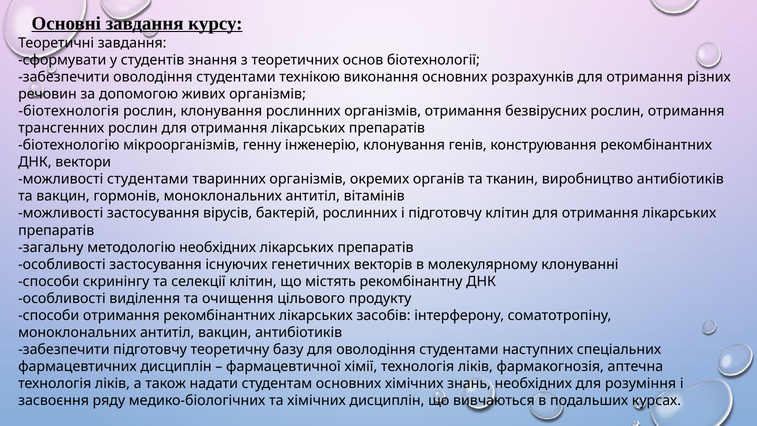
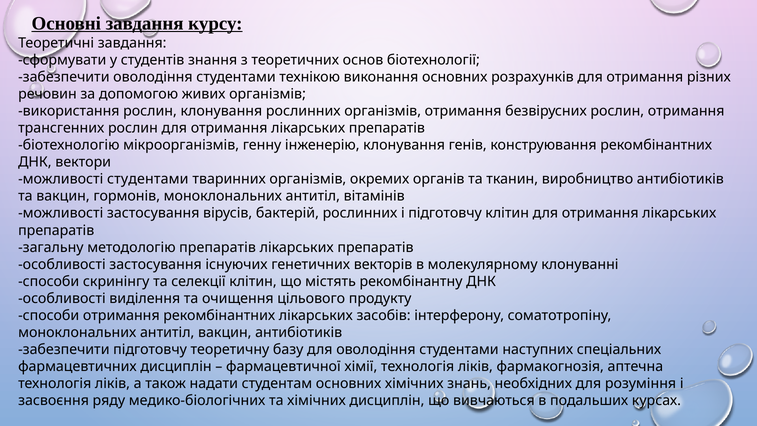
біотехнологія: біотехнологія -> використання (69, 111)
методологію необхідних: необхідних -> препаратів (218, 247)
